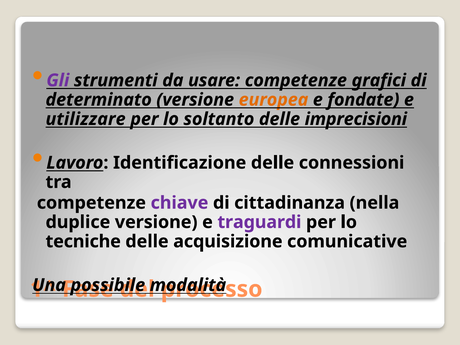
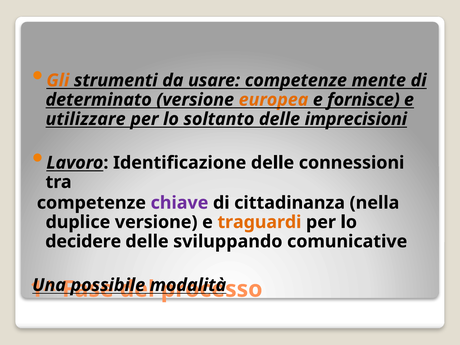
Gli colour: purple -> orange (58, 80)
grafici: grafici -> mente (379, 80)
fondate: fondate -> fornisce (363, 100)
traguardi colour: purple -> orange (259, 222)
tecniche: tecniche -> decidere (83, 241)
acquisizione: acquisizione -> sviluppando (228, 241)
